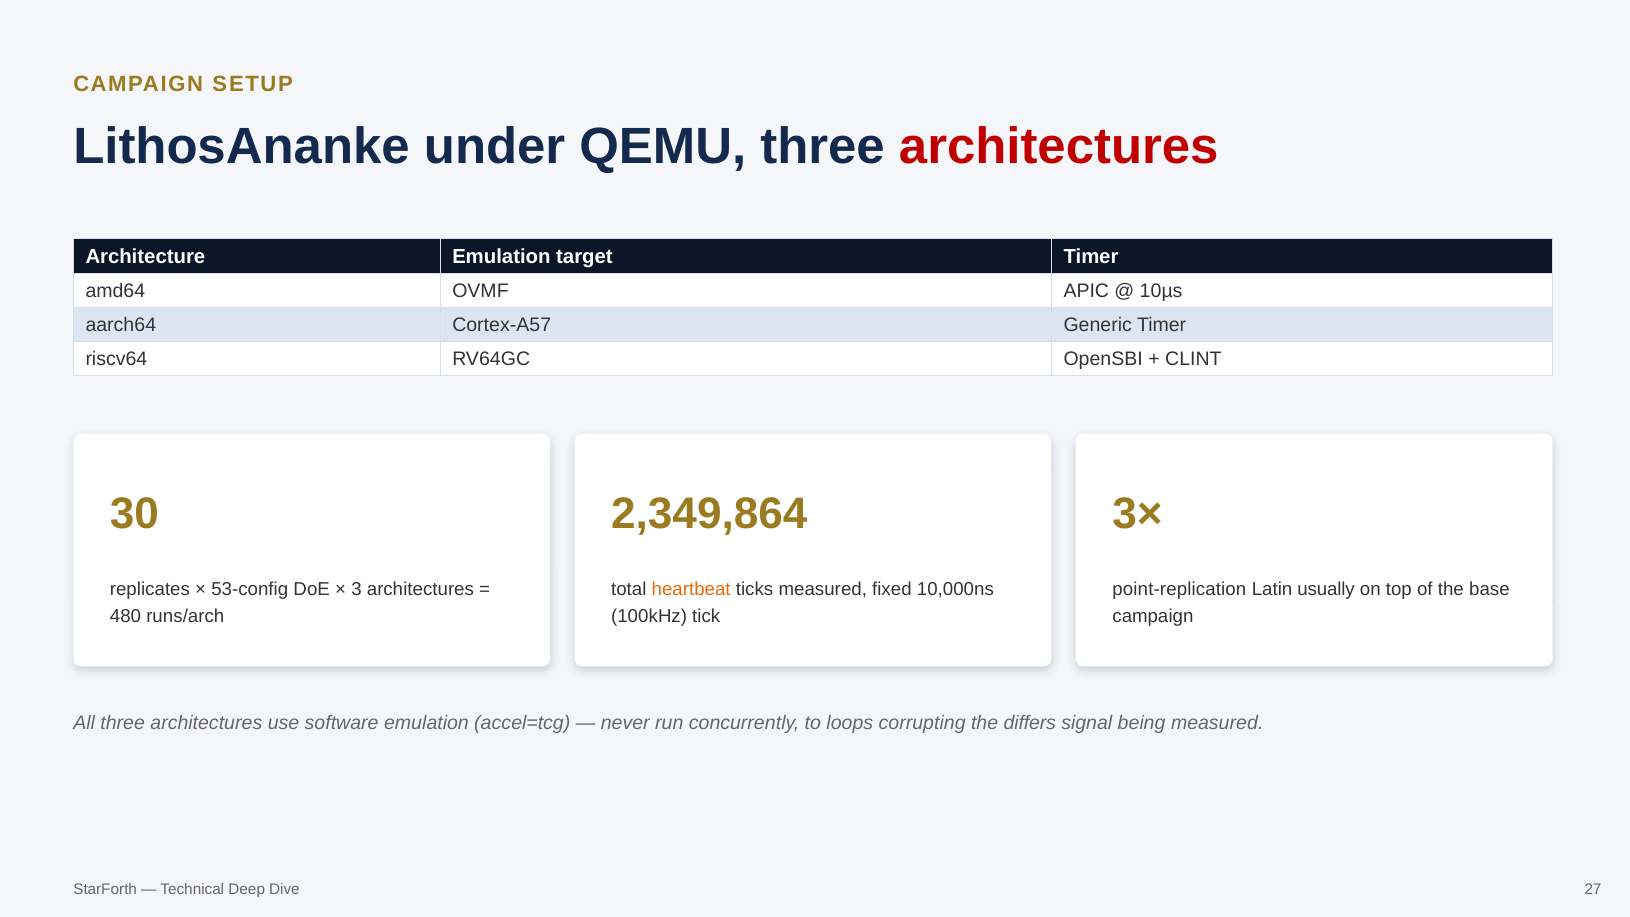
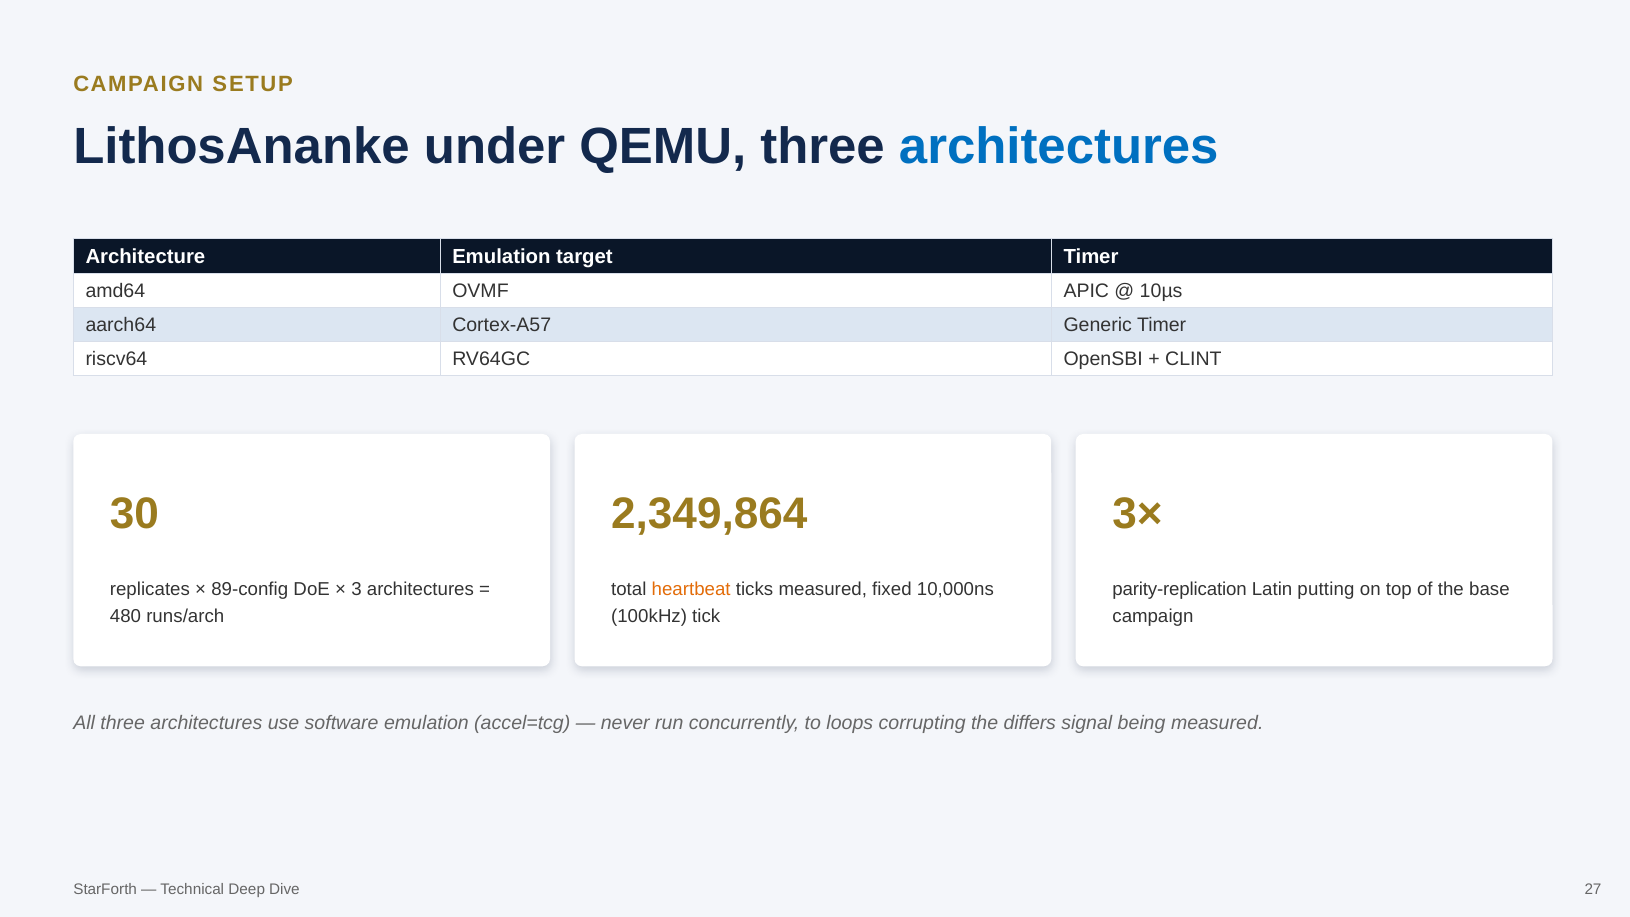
architectures colour: red -> blue (1059, 147)
53-config: 53-config -> 89-config (250, 589)
point-replication: point-replication -> parity-replication (1180, 589)
usually: usually -> putting (1326, 589)
